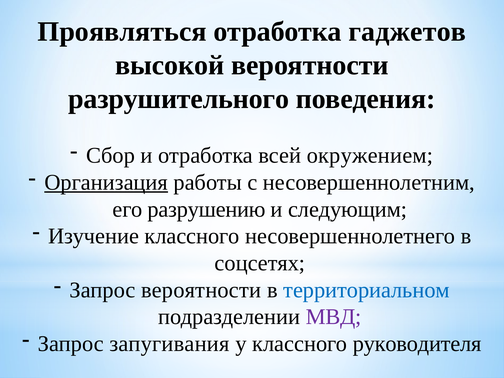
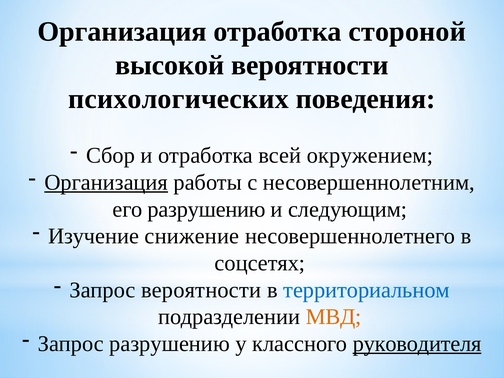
Проявляться: Проявляться -> Организация (122, 32)
гаджетов: гаджетов -> стороной (407, 32)
разрушительного: разрушительного -> психологических (178, 99)
Изучение классного: классного -> снижение (192, 236)
МВД colour: purple -> orange (334, 317)
Запрос запугивания: запугивания -> разрушению (170, 344)
руководителя underline: none -> present (417, 344)
